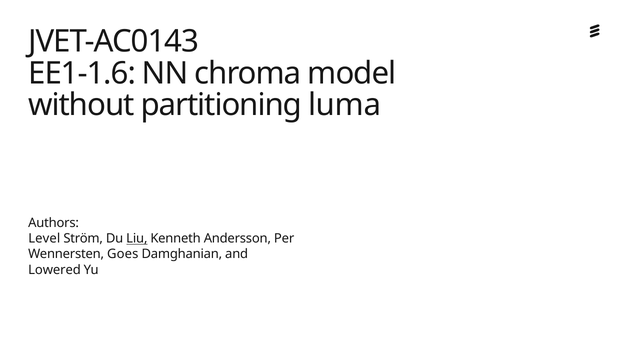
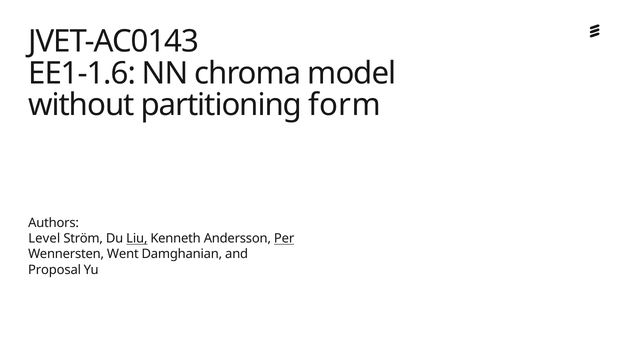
luma: luma -> form (344, 105)
Per underline: none -> present (284, 239)
Goes: Goes -> Went (123, 254)
Lowered: Lowered -> Proposal (55, 270)
